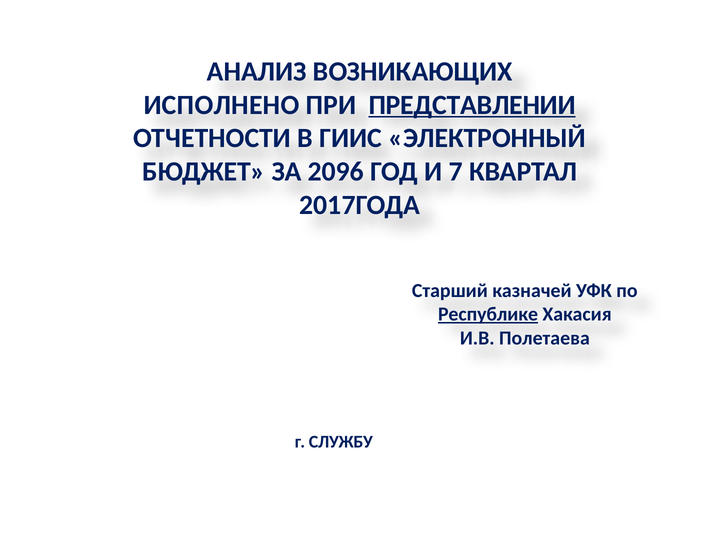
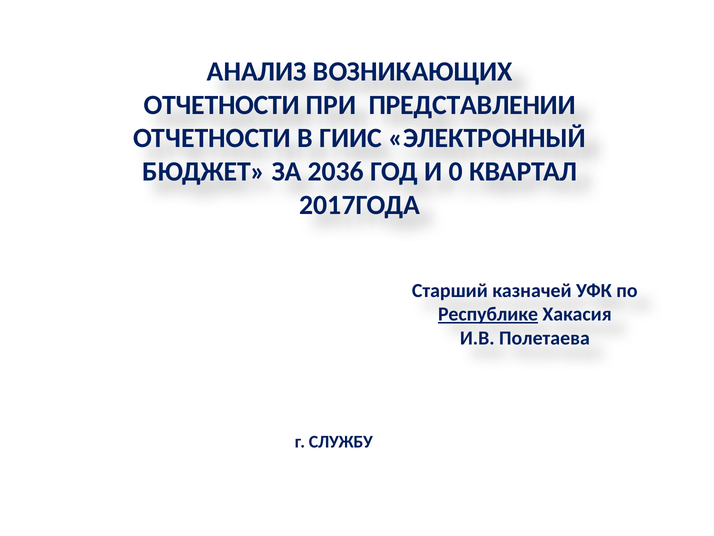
ИСПОЛНЕНО: ИСПОЛНЕНО -> ОТЧЕТНОСТИ (222, 105)
ПРЕДСТАВЛЕНИИ underline: present -> none (472, 105)
2096: 2096 -> 2036 (336, 171)
7: 7 -> 0 (456, 171)
